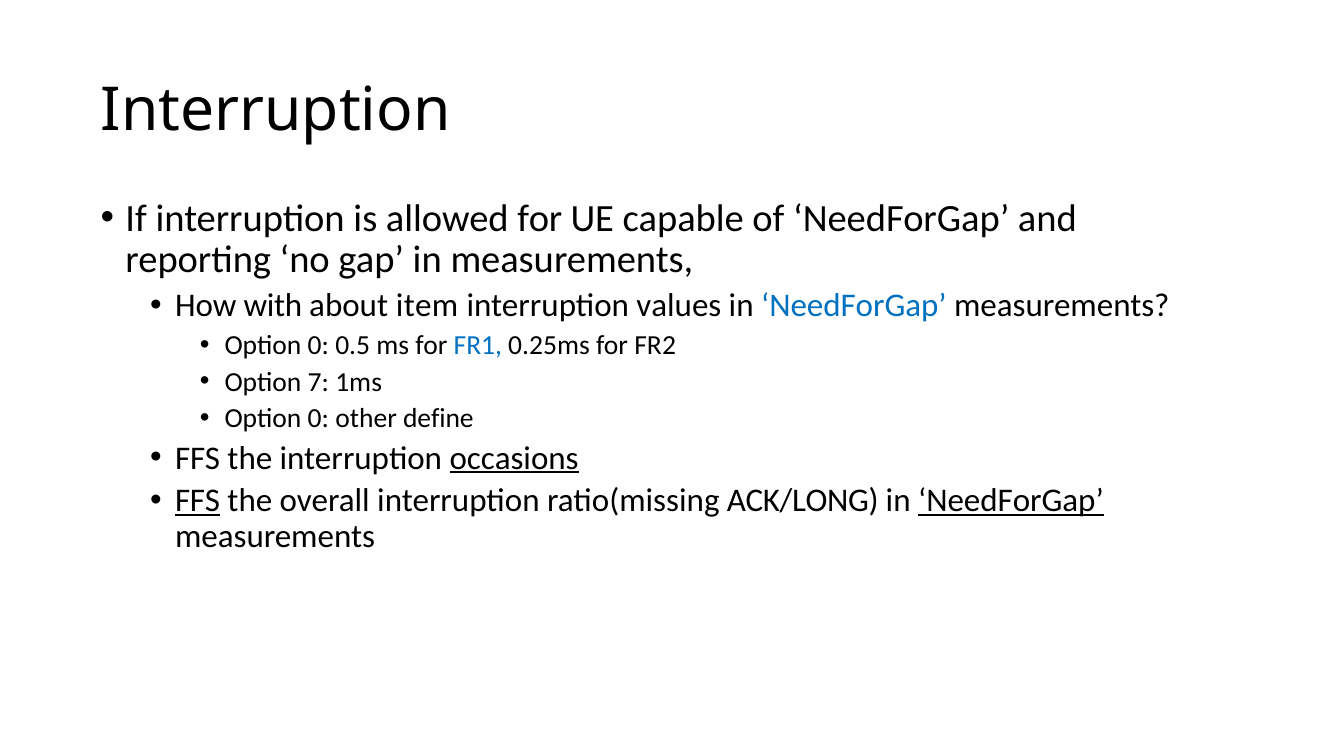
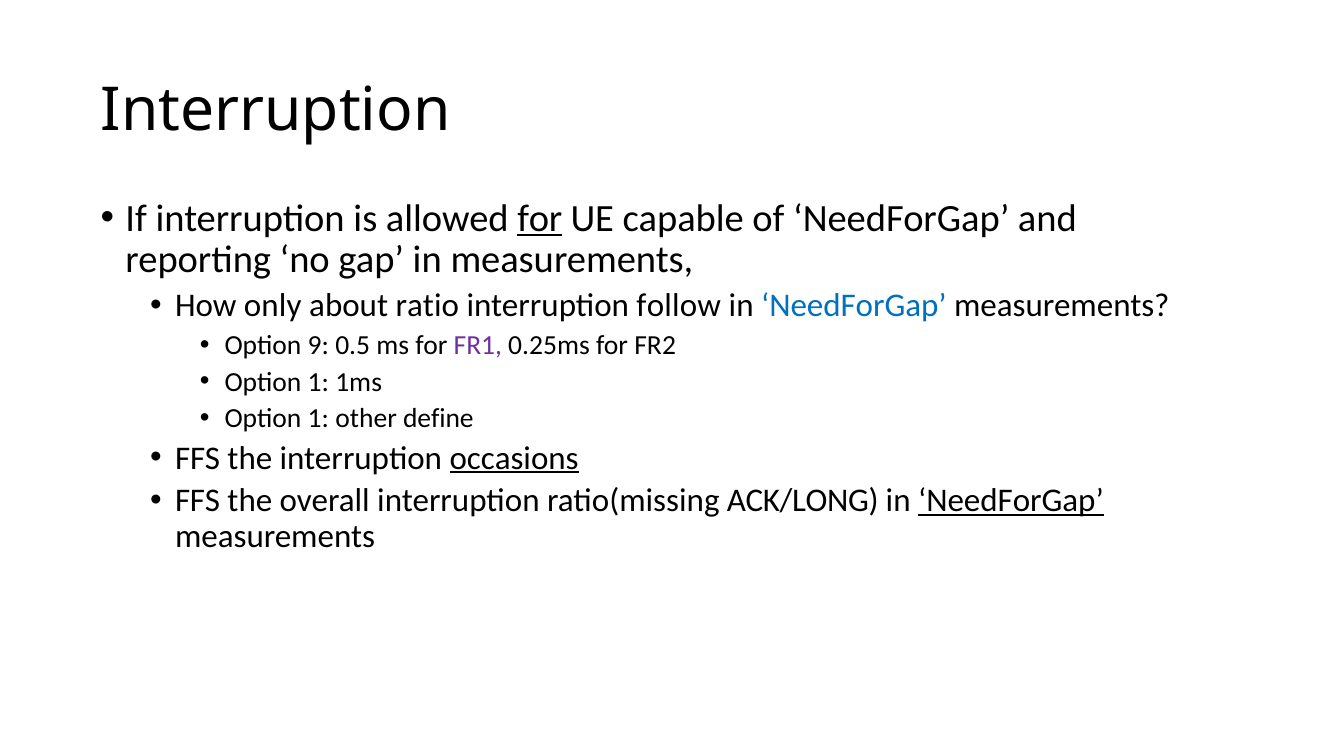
for underline: none -> present (540, 219)
with: with -> only (273, 306)
item: item -> ratio (427, 306)
values: values -> follow (679, 306)
0: 0 -> 9 (318, 345)
FR1 colour: blue -> purple (478, 345)
7: 7 -> 1 (318, 382)
0: 0 -> 1 (318, 419)
FFS underline: present -> none (198, 501)
